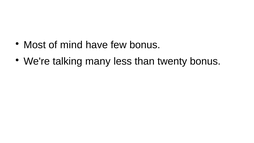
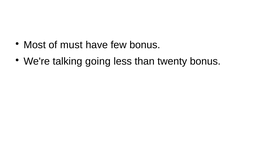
mind: mind -> must (71, 45)
many: many -> going (98, 61)
